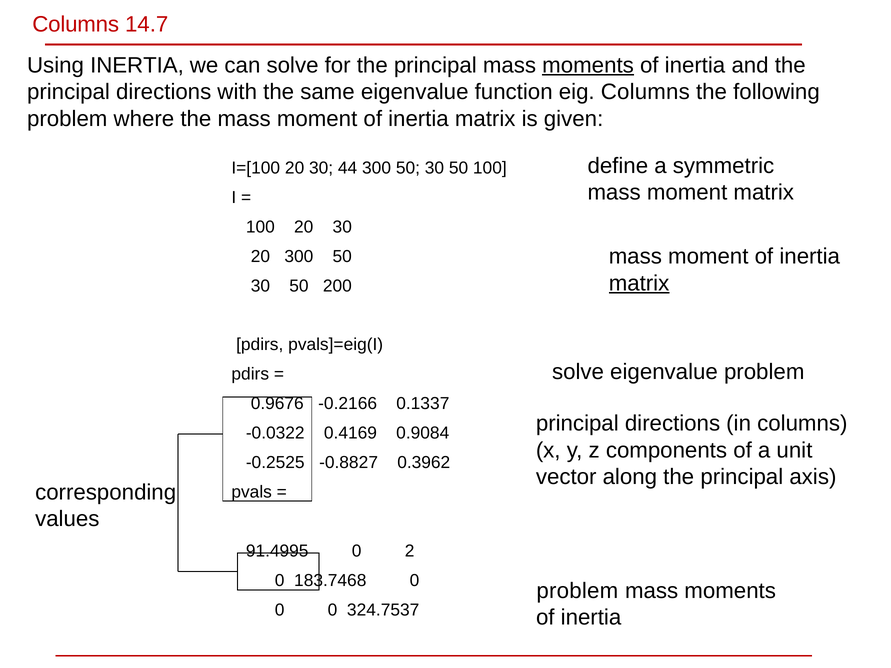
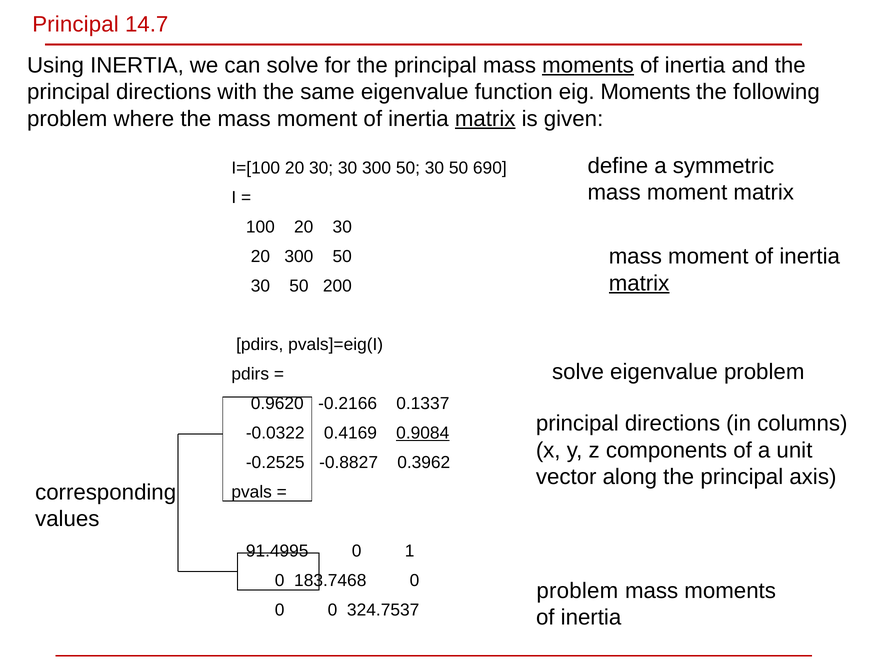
Columns: Columns -> Principal (76, 24)
eig Columns: Columns -> Moments (646, 92)
matrix underline: none -> present (485, 119)
30 44: 44 -> 30 (348, 168)
50 100: 100 -> 690 (490, 168)
0.9676: 0.9676 -> 0.9620 (277, 404)
0.9084 underline: none -> present (423, 433)
2: 2 -> 1 (410, 551)
